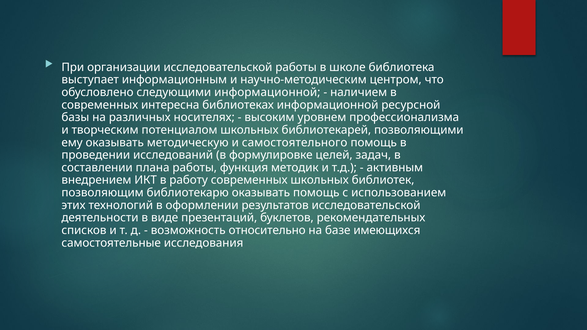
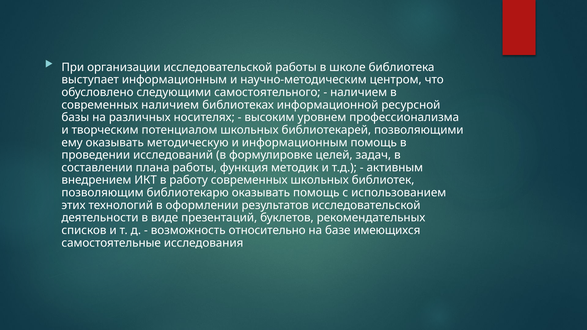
следующими информационной: информационной -> самостоятельного (267, 92)
современных интересна: интересна -> наличием (170, 105)
и самостоятельного: самостоятельного -> информационным (295, 143)
